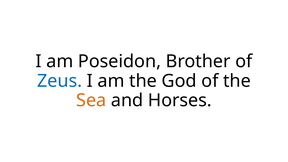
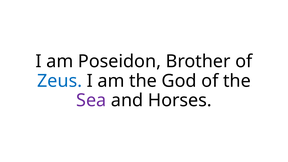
Sea colour: orange -> purple (91, 100)
